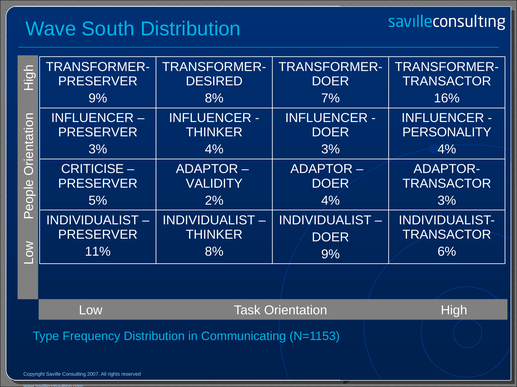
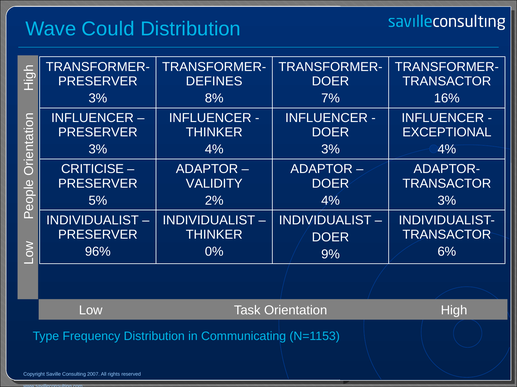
South: South -> Could (108, 29)
DESIRED: DESIRED -> DEFINES (214, 81)
9%: 9% -> 3% (98, 98)
PERSONALITY: PERSONALITY -> EXCEPTIONAL (447, 133)
11%: 11% -> 96% (98, 252)
8%: 8% -> 0% (214, 252)
